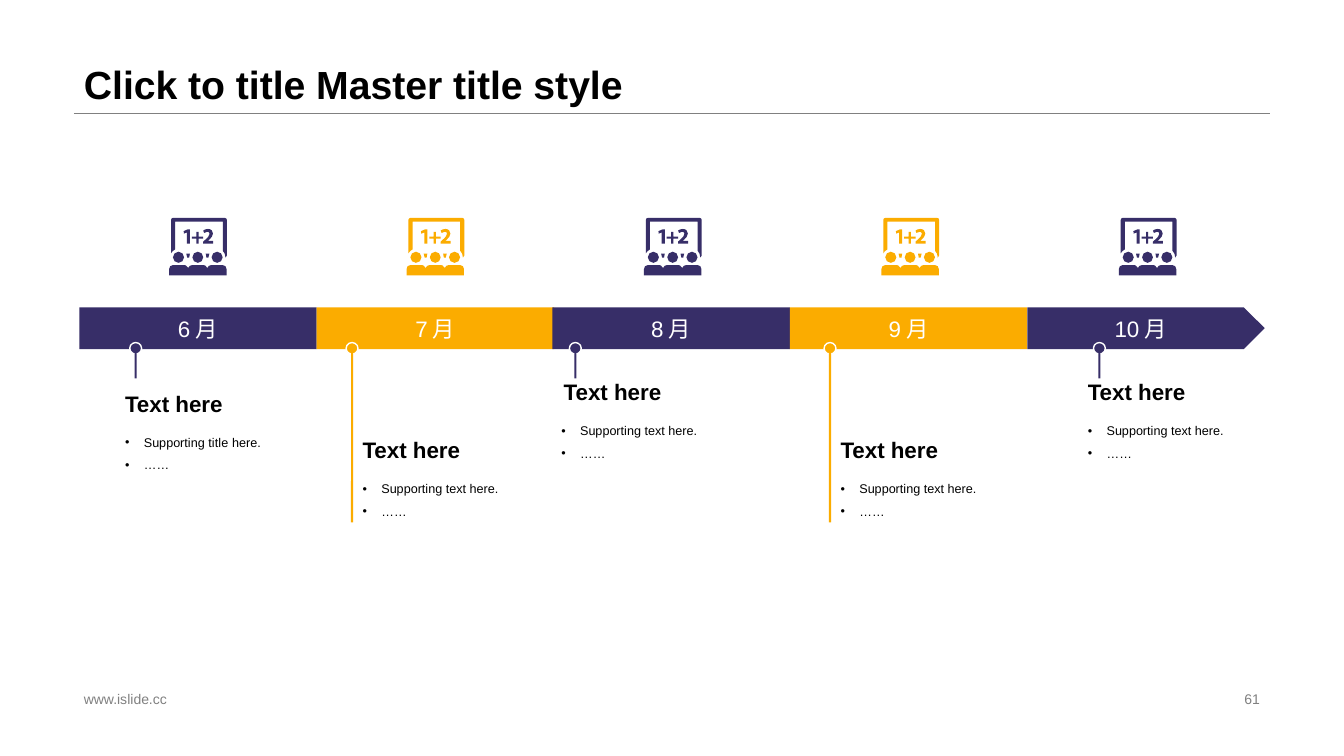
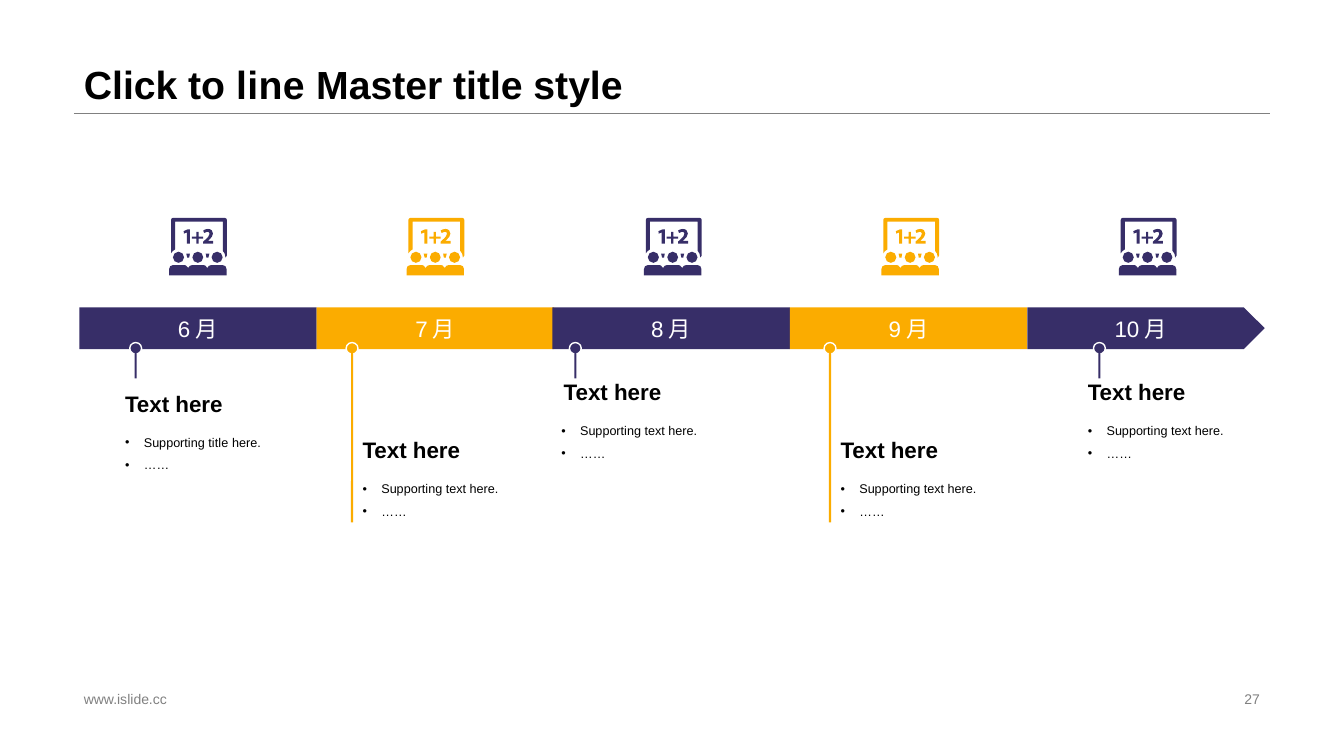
to title: title -> line (270, 87)
61: 61 -> 27 (1252, 700)
